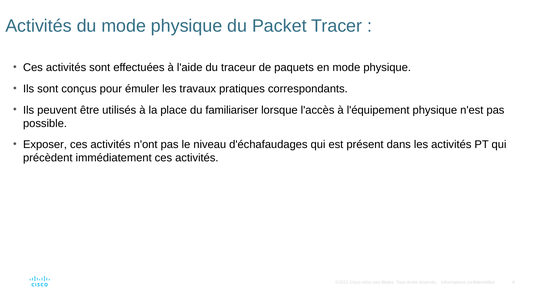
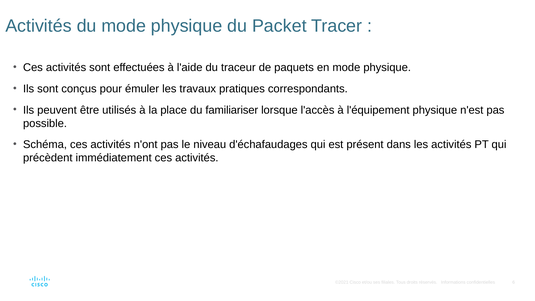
Exposer: Exposer -> Schéma (45, 145)
